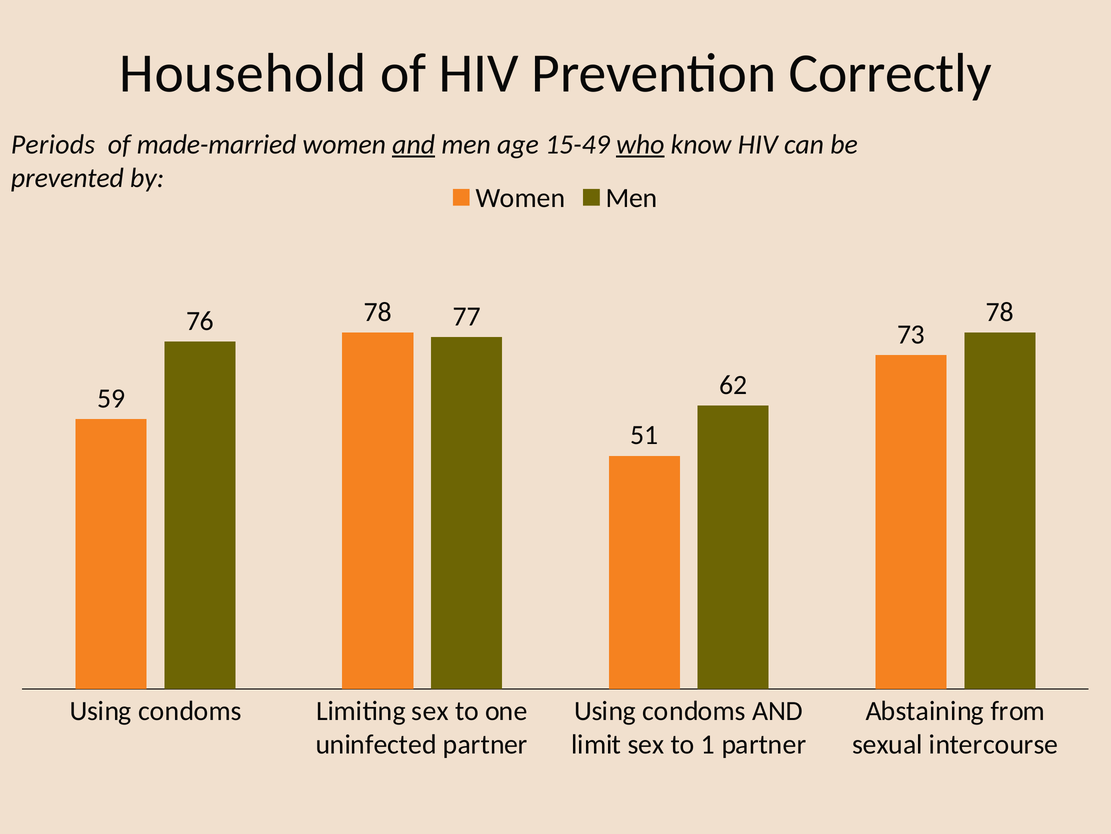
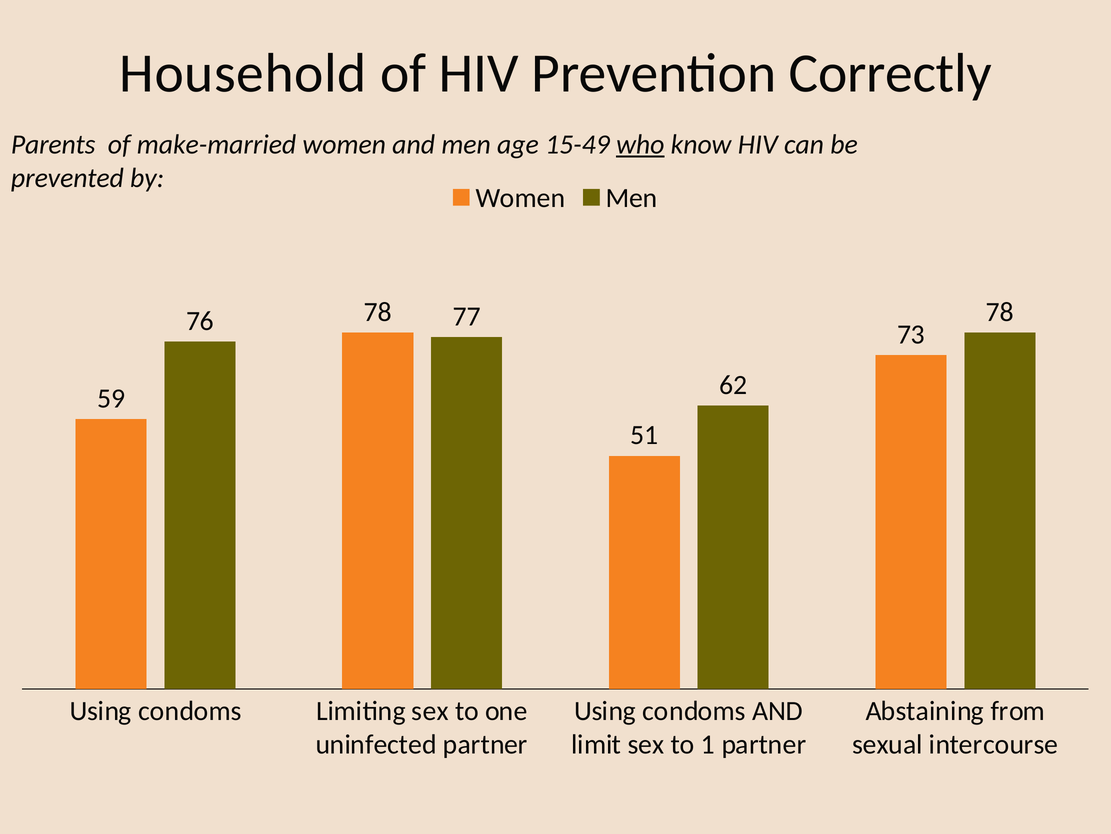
Periods: Periods -> Parents (53, 144)
made-married: made-married -> make-married (217, 144)
and underline: present -> none (414, 144)
